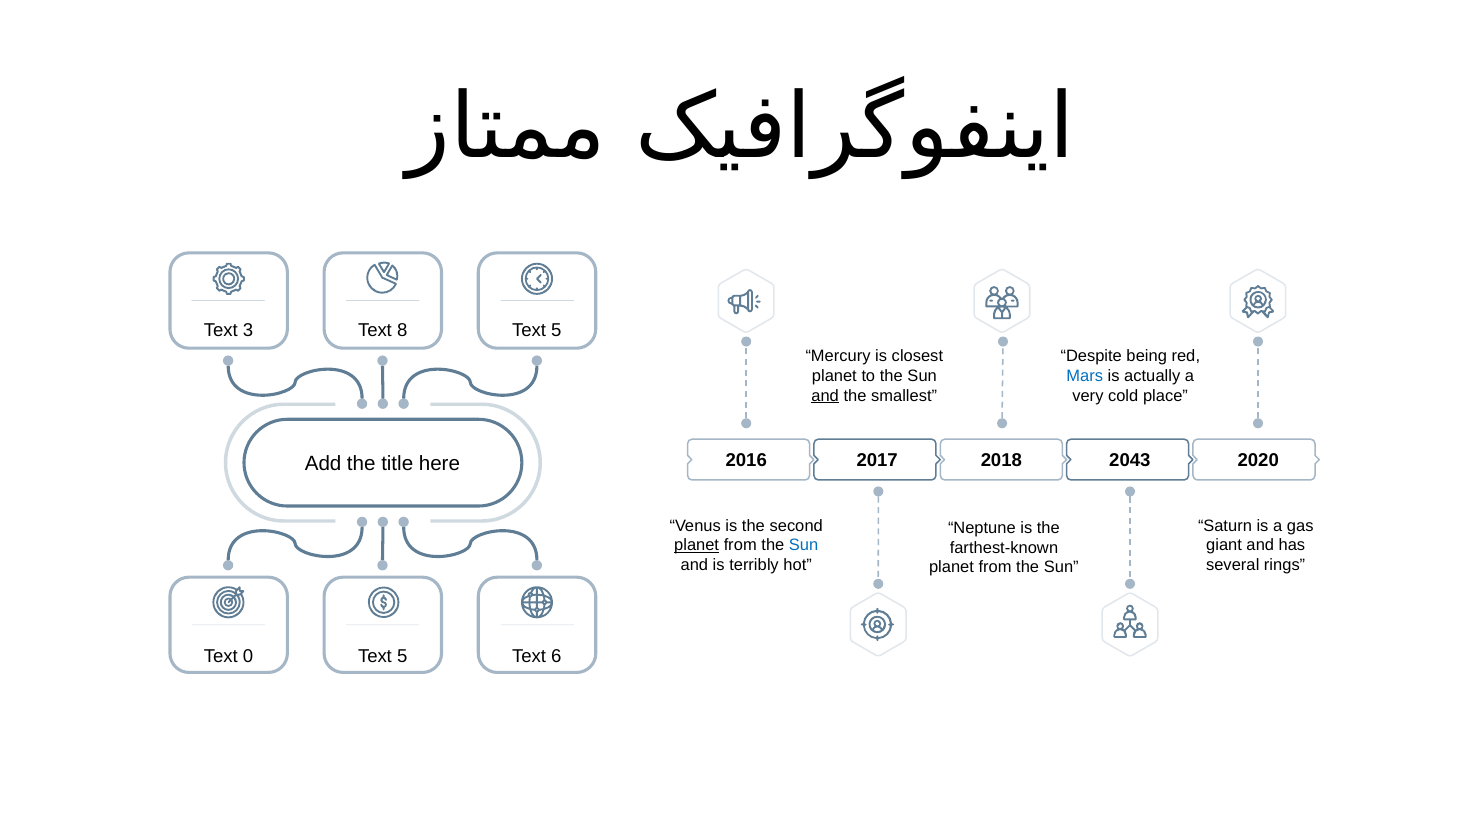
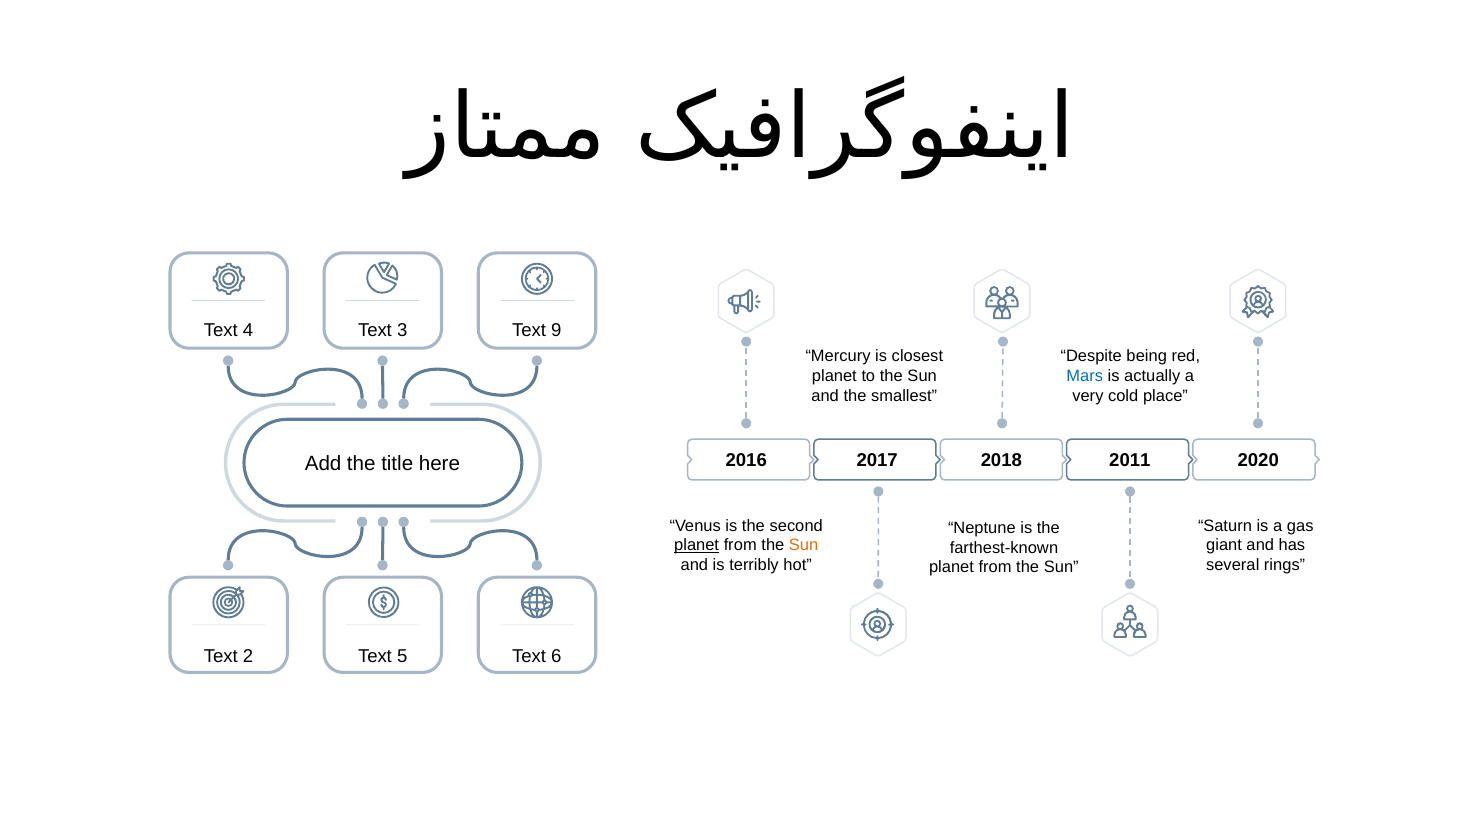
3: 3 -> 4 (248, 330)
8: 8 -> 3 (402, 330)
5: 5 -> 9 (556, 330)
and underline: present -> none (825, 396)
2043: 2043 -> 2011 (1130, 461)
Sun colour: blue -> orange (804, 546)
0: 0 -> 2 (248, 657)
